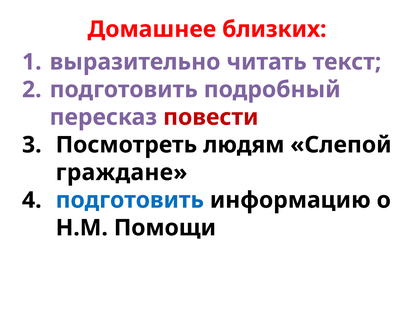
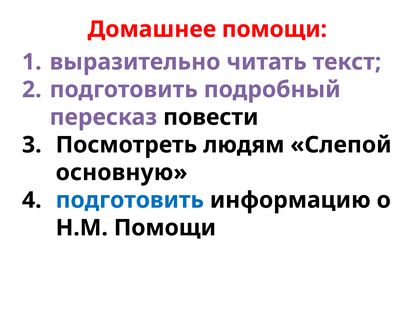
Домашнее близких: близких -> помощи (274, 29)
повести colour: red -> black (211, 117)
граждане: граждане -> основную (122, 172)
